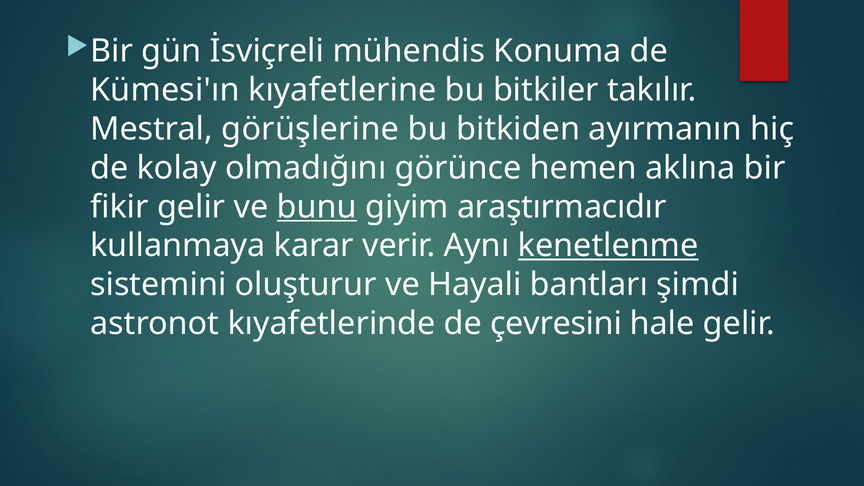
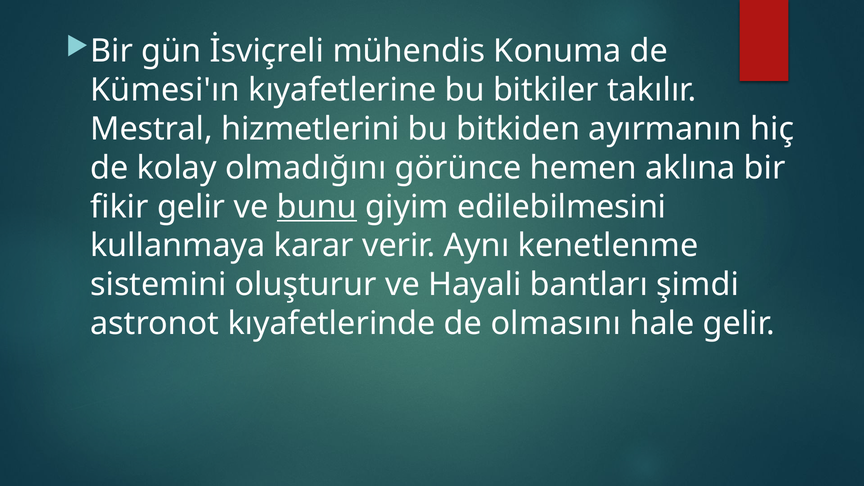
görüşlerine: görüşlerine -> hizmetlerini (311, 129)
araştırmacıdır: araştırmacıdır -> edilebilmesini (562, 207)
kenetlenme underline: present -> none (608, 246)
çevresini: çevresini -> olmasını (556, 323)
